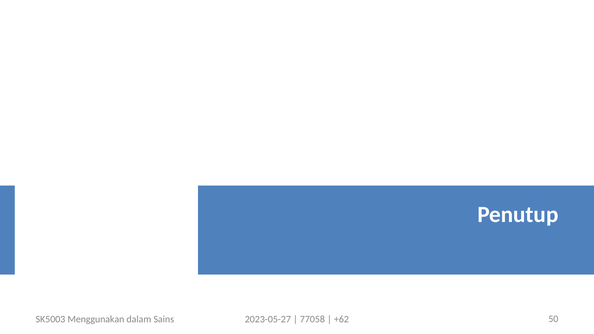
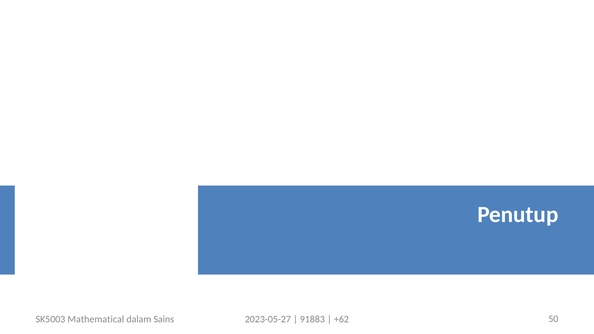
Menggunakan: Menggunakan -> Mathematical (96, 319)
77058: 77058 -> 91883 (312, 319)
